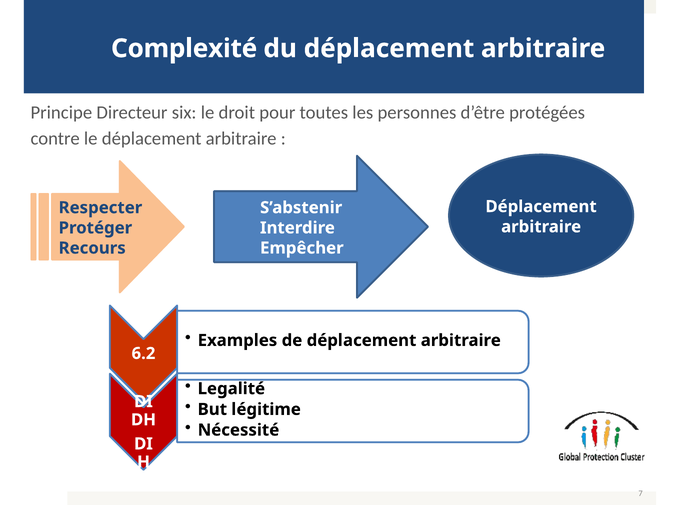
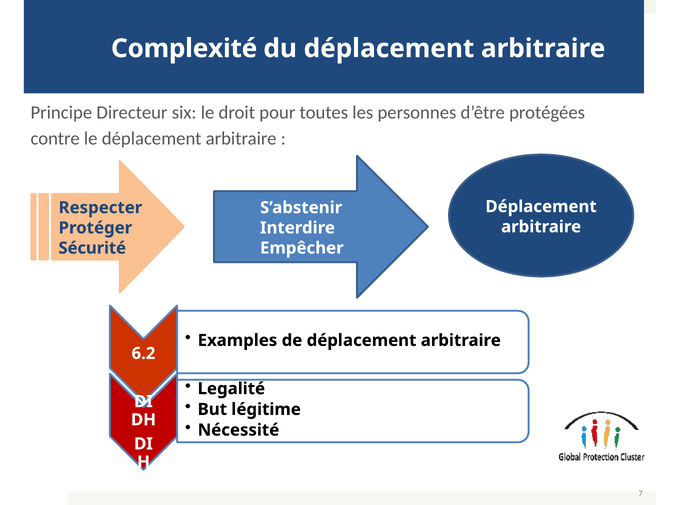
Recours: Recours -> Sécurité (92, 248)
